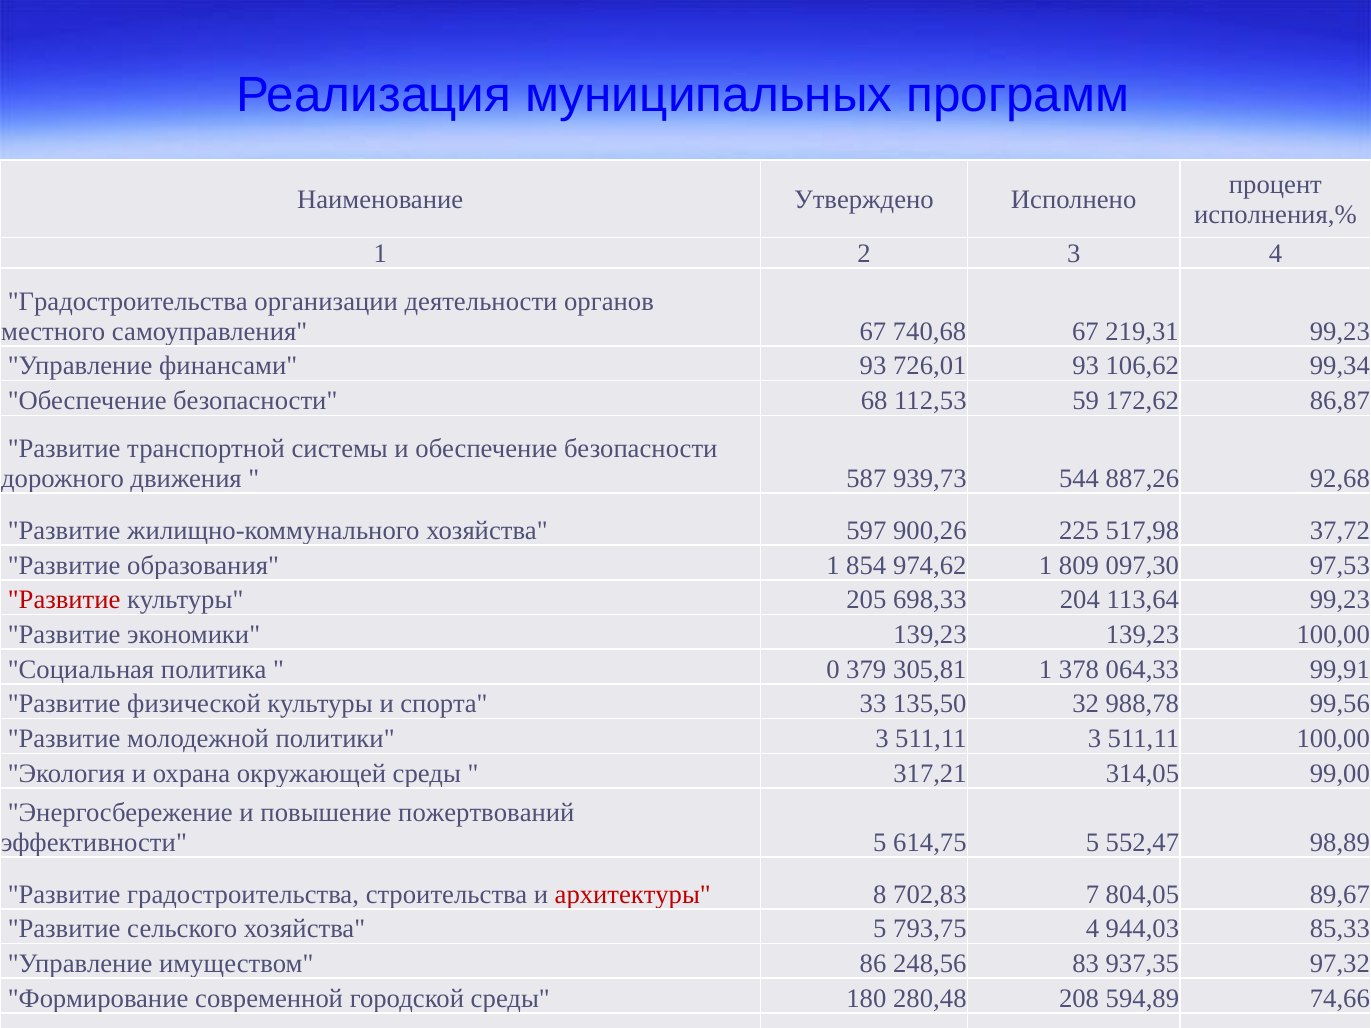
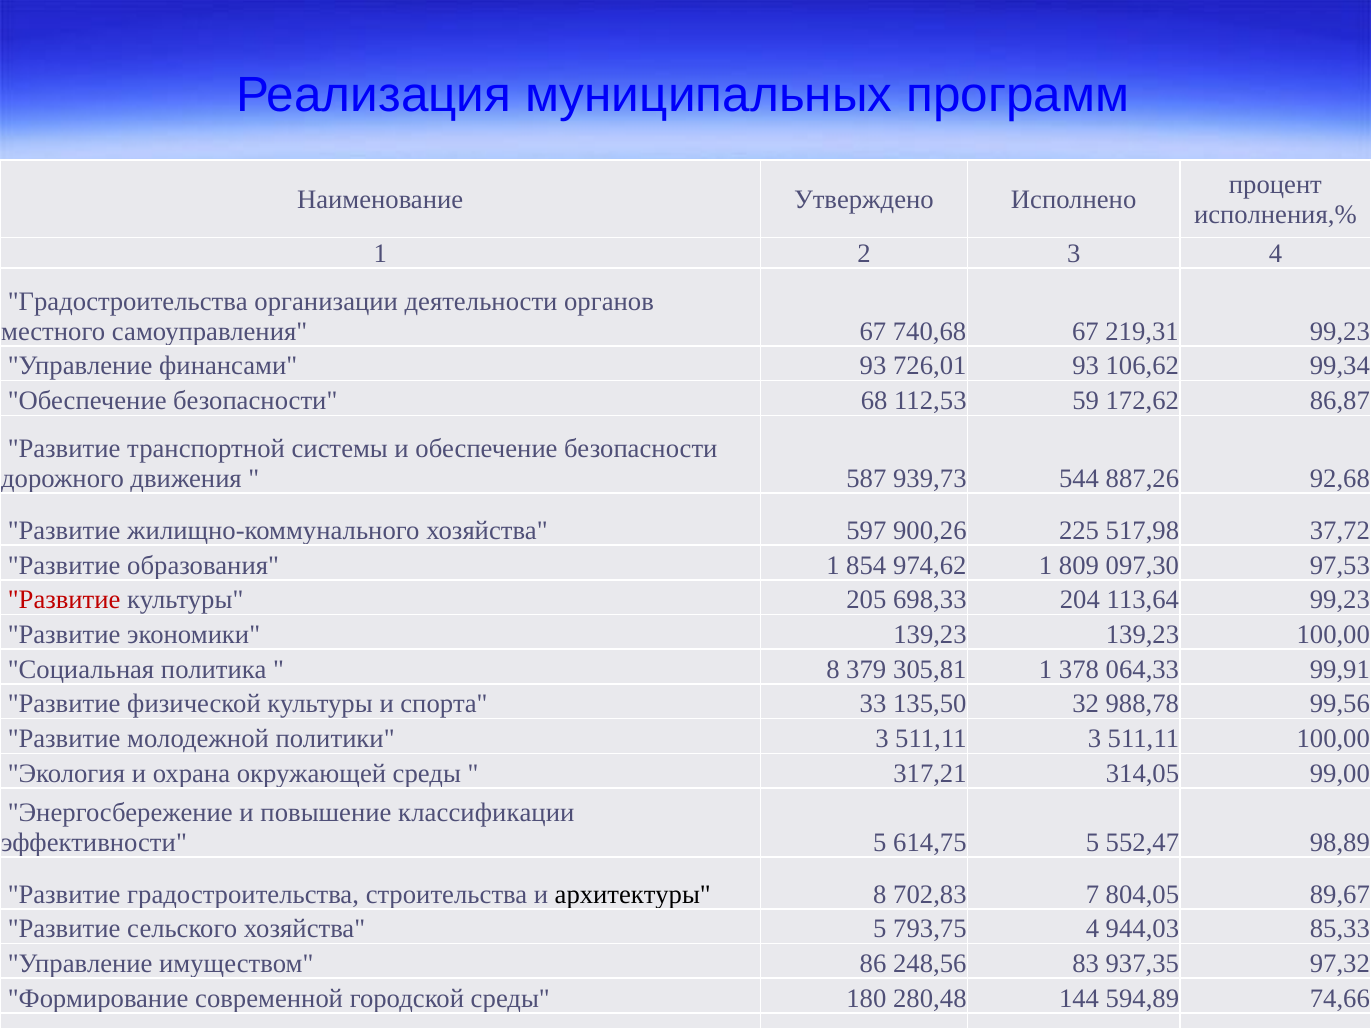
0: 0 -> 8 (833, 670)
пожертвований: пожертвований -> классификации (486, 813)
архитектуры colour: red -> black (633, 894)
208: 208 -> 144 (1079, 999)
